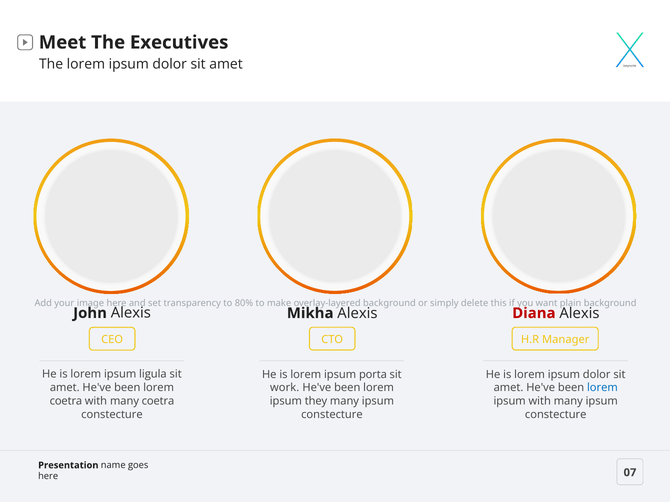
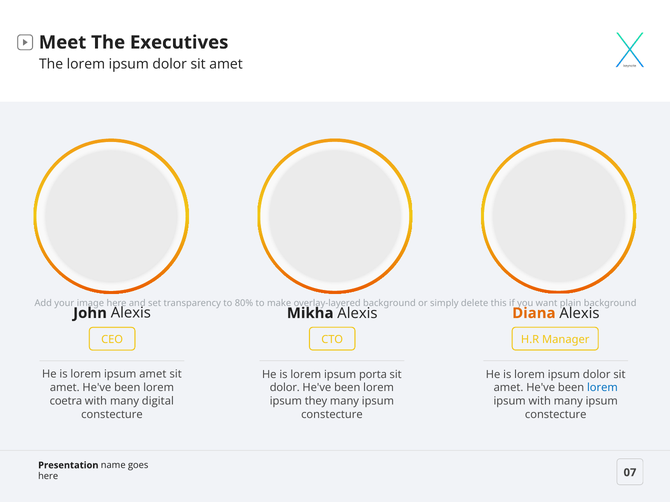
Diana colour: red -> orange (534, 313)
ipsum ligula: ligula -> amet (153, 375)
work: work -> dolor (285, 388)
many coetra: coetra -> digital (158, 401)
